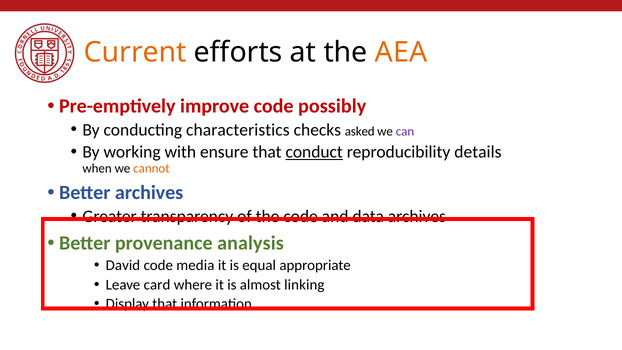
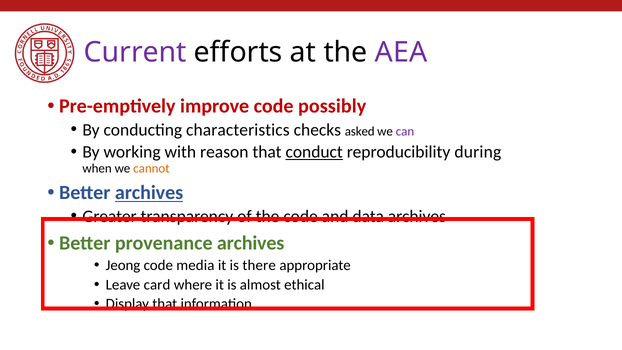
Current colour: orange -> purple (135, 52)
AEA colour: orange -> purple (401, 52)
ensure: ensure -> reason (224, 152)
details: details -> during (478, 152)
archives underline: none -> present (149, 193)
provenance analysis: analysis -> archives (251, 243)
David: David -> Jeong (123, 265)
equal: equal -> there (259, 265)
linking: linking -> ethical (304, 285)
